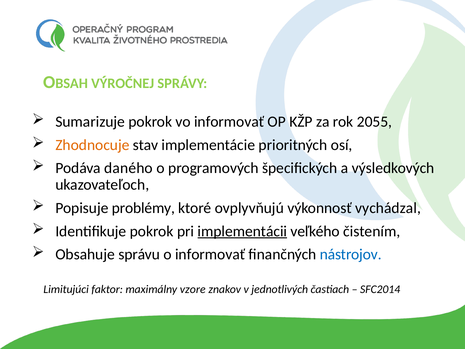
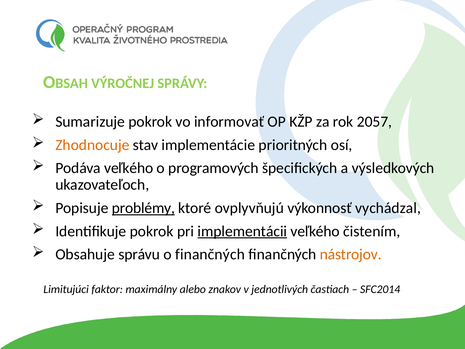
2055: 2055 -> 2057 (374, 122)
Podáva daného: daného -> veľkého (129, 168)
problémy underline: none -> present (143, 208)
o informovať: informovať -> finančných (210, 254)
nástrojov colour: blue -> orange (351, 254)
vzore: vzore -> alebo (193, 289)
